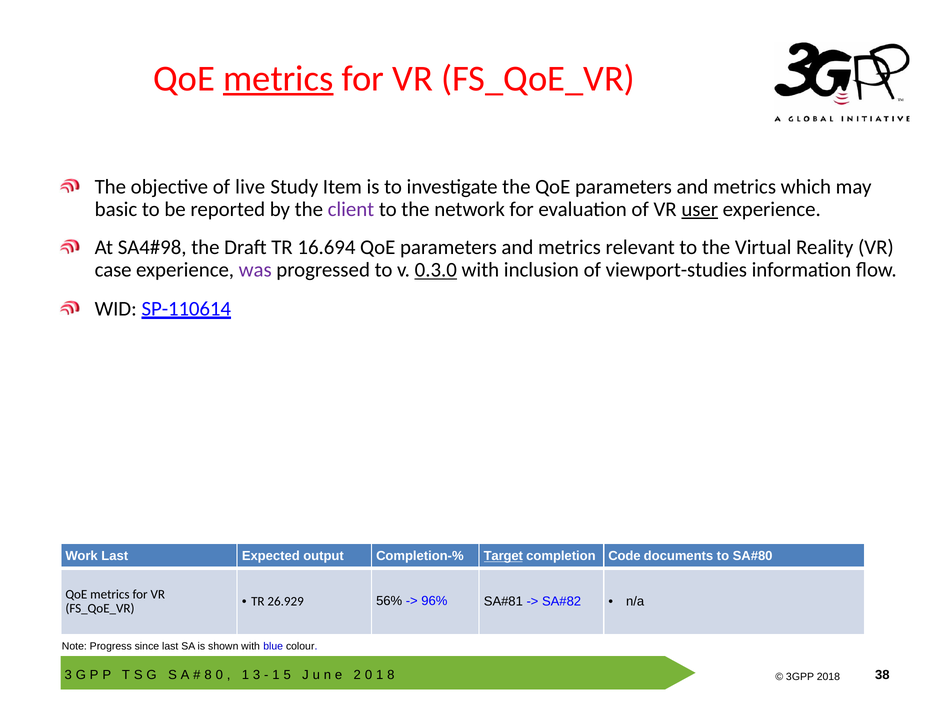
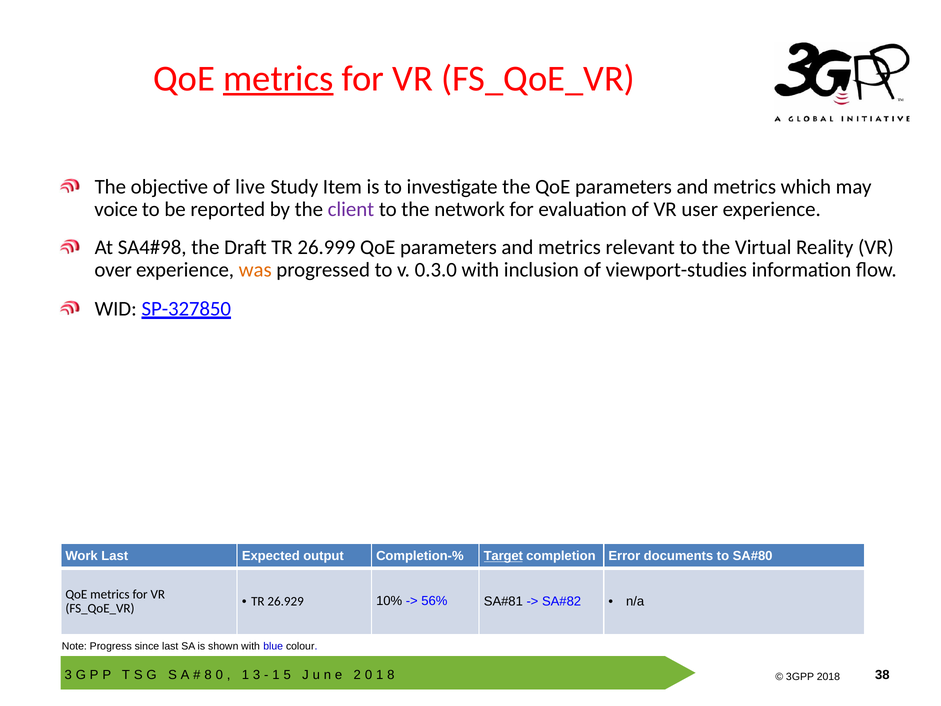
basic: basic -> voice (116, 209)
user underline: present -> none (700, 209)
16.694: 16.694 -> 26.999 (326, 247)
case: case -> over (113, 270)
was colour: purple -> orange (255, 270)
0.3.0 underline: present -> none (436, 270)
SP-110614: SP-110614 -> SP-327850 (186, 309)
Code: Code -> Error (624, 556)
56%: 56% -> 10% (389, 601)
96%: 96% -> 56% (434, 601)
